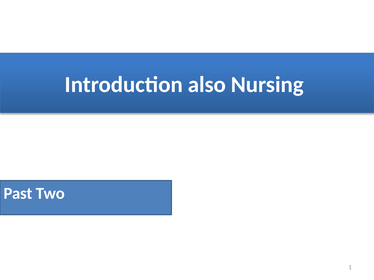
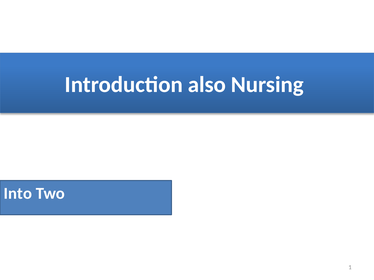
Past: Past -> Into (18, 194)
